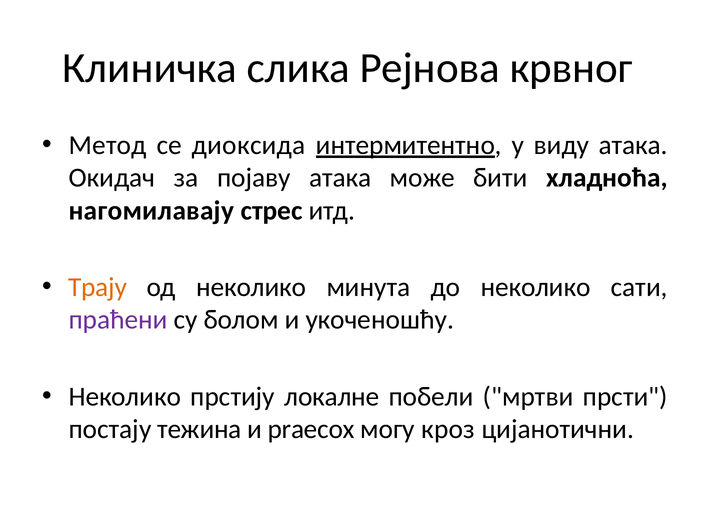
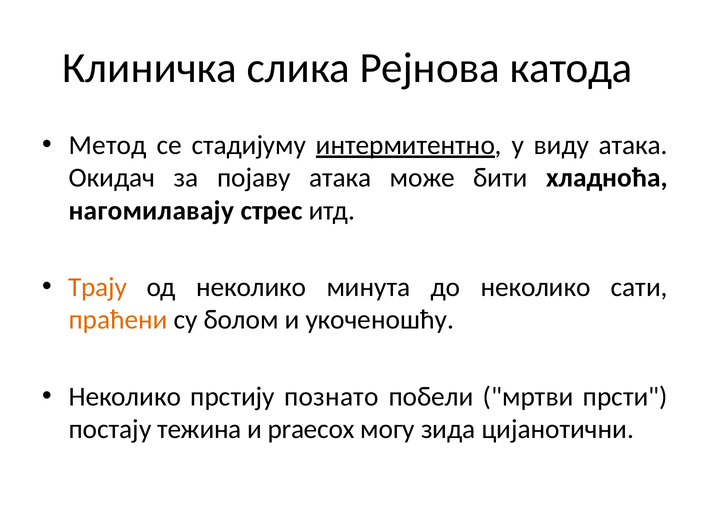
крвног: крвног -> катода (571, 68)
диоксида: диоксида -> стадијуму (249, 145)
праћени colour: purple -> orange (118, 320)
локалне: локалне -> познато (332, 396)
кроз: кроз -> зида (448, 429)
